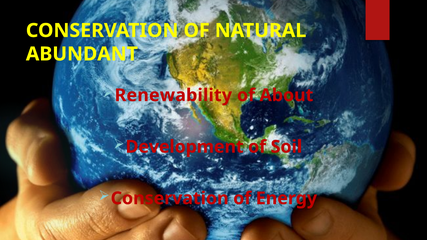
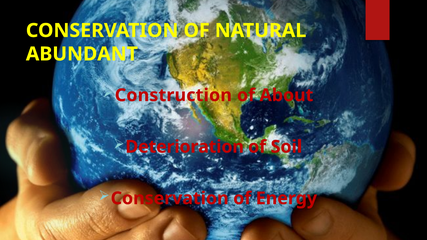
Renewability: Renewability -> Construction (173, 95)
Development: Development -> Deterioration (185, 147)
